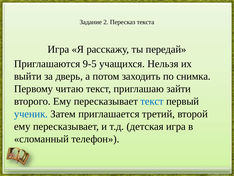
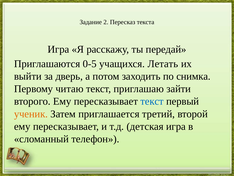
9-5: 9-5 -> 0-5 (90, 64)
Нельзя: Нельзя -> Летать (163, 64)
ученик colour: blue -> orange (31, 114)
